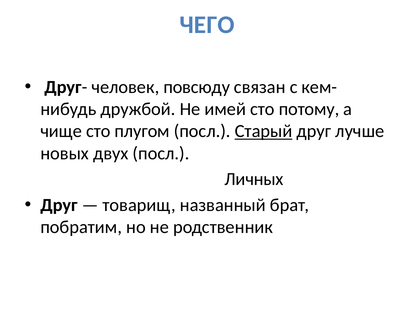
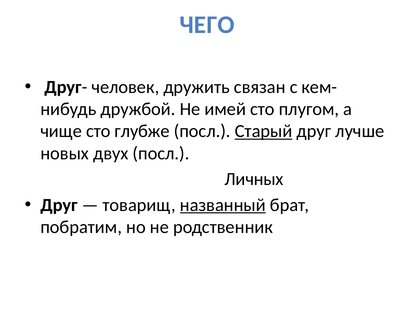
повсюду: повсюду -> дружить (197, 87)
потому: потому -> плугом (309, 109)
плугом: плугом -> глубже (142, 131)
названный underline: none -> present (223, 205)
